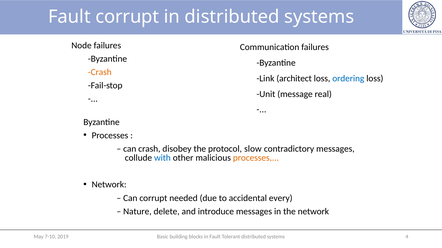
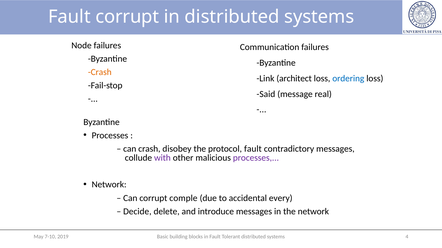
Unit: Unit -> Said (266, 94)
protocol slow: slow -> fault (253, 149)
with colour: blue -> purple (162, 158)
processes colour: orange -> purple (256, 158)
needed: needed -> comple (183, 198)
Nature: Nature -> Decide (137, 212)
